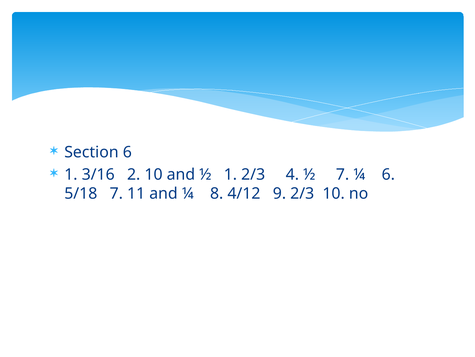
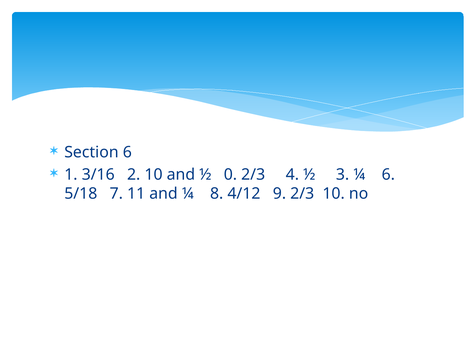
½ 1: 1 -> 0 (230, 174)
½ 7: 7 -> 3 (343, 174)
